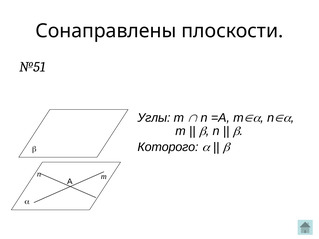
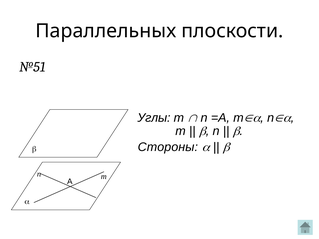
Сонаправлены: Сонаправлены -> Параллельных (106, 31)
Которого: Которого -> Стороны (168, 147)
